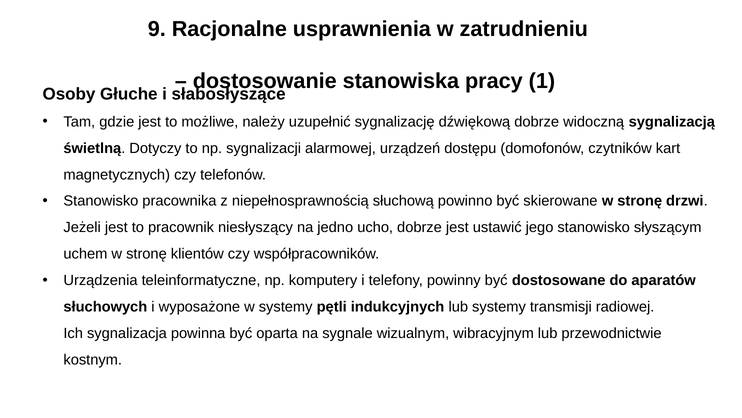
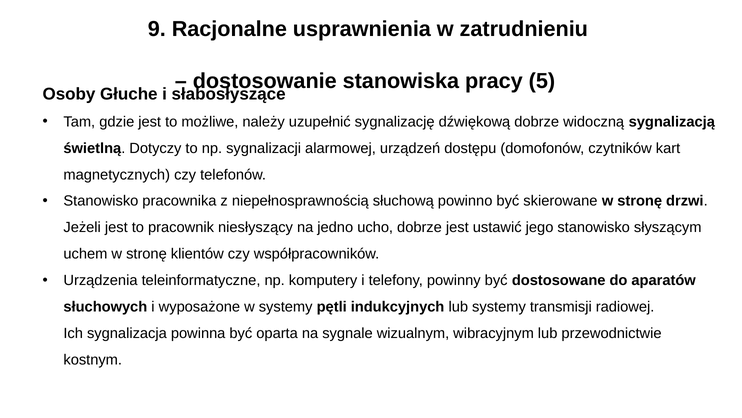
1: 1 -> 5 (542, 81)
